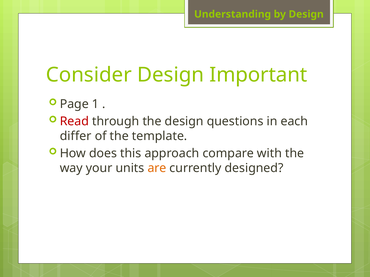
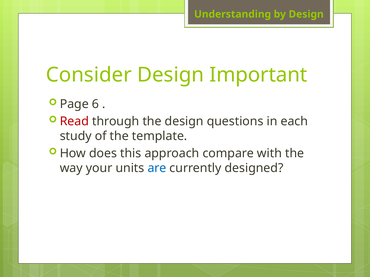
1: 1 -> 6 (95, 104)
differ: differ -> study (76, 136)
are colour: orange -> blue (157, 168)
